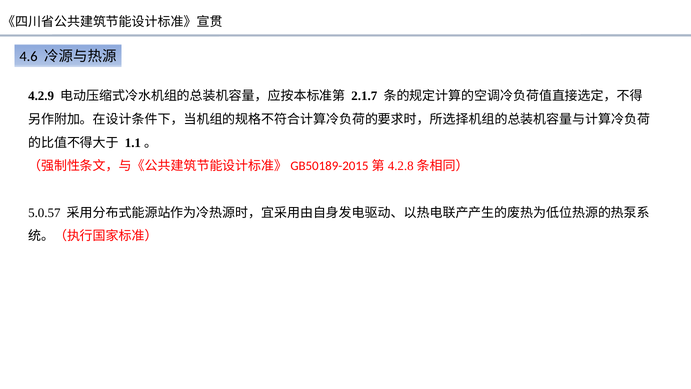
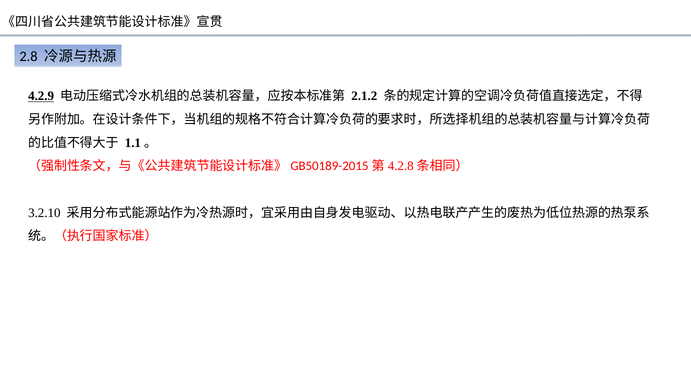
4.6: 4.6 -> 2.8 (29, 56)
4.2.9 underline: none -> present (41, 96)
2.1.7: 2.1.7 -> 2.1.2 (364, 96)
5.0.57: 5.0.57 -> 3.2.10 (44, 213)
